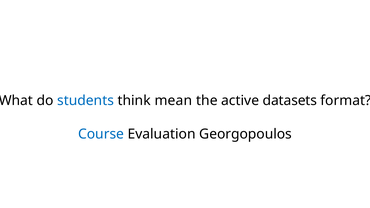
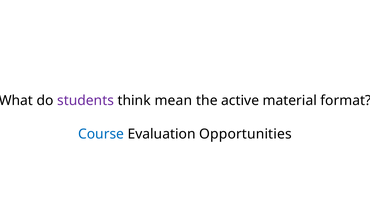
students colour: blue -> purple (86, 101)
datasets: datasets -> material (290, 101)
Georgopoulos: Georgopoulos -> Opportunities (245, 134)
